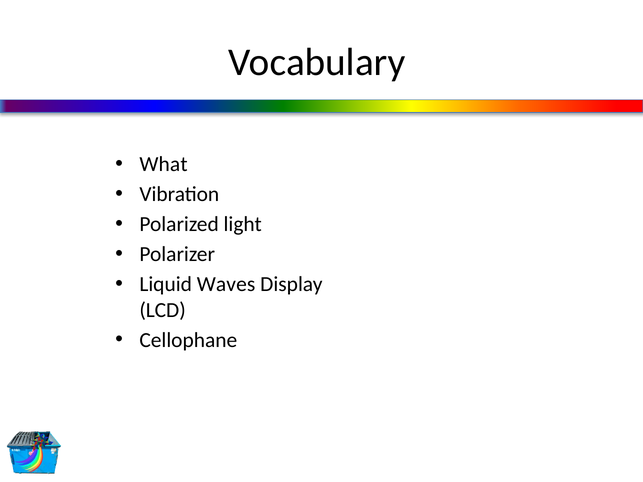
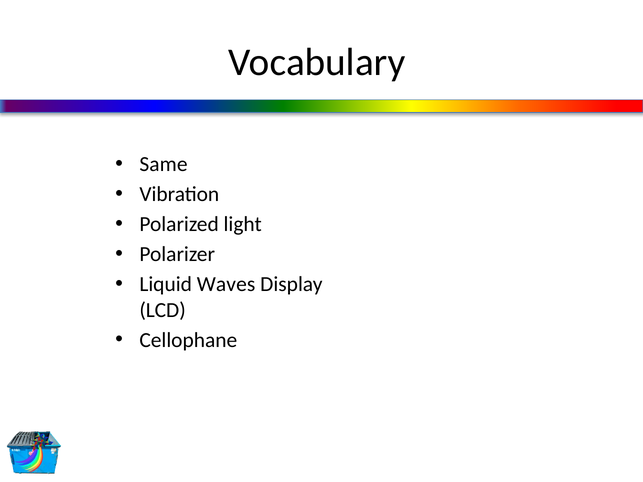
What: What -> Same (164, 164)
